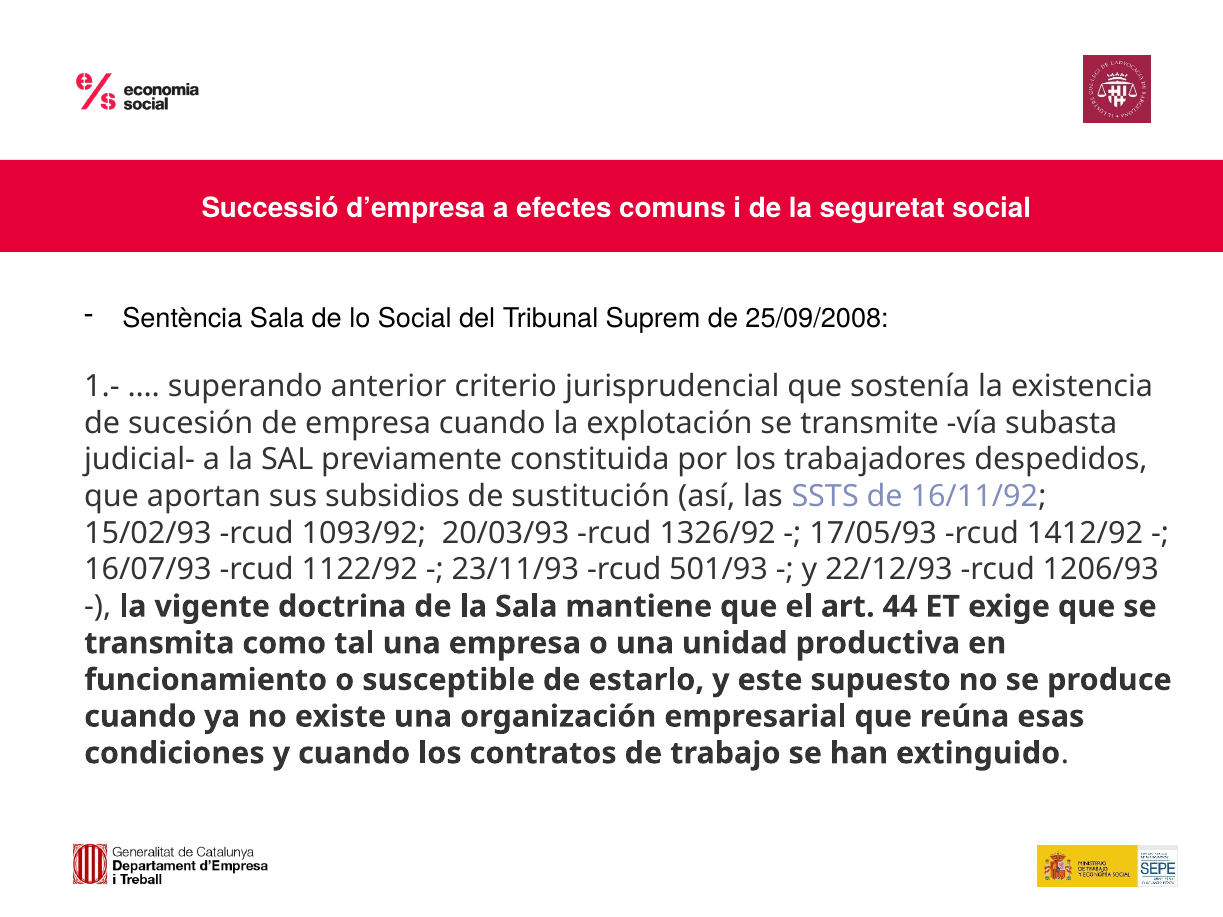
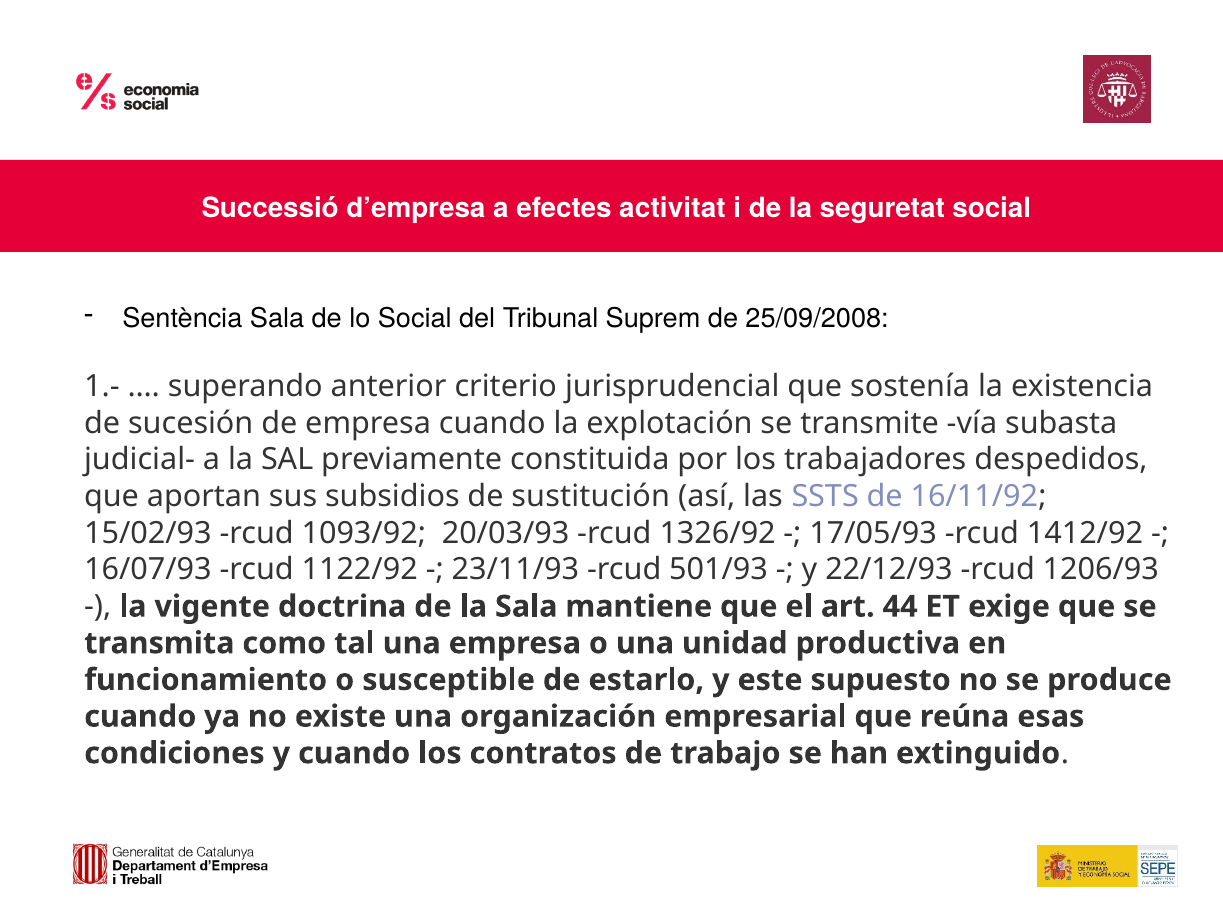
comuns: comuns -> activitat (672, 208)
